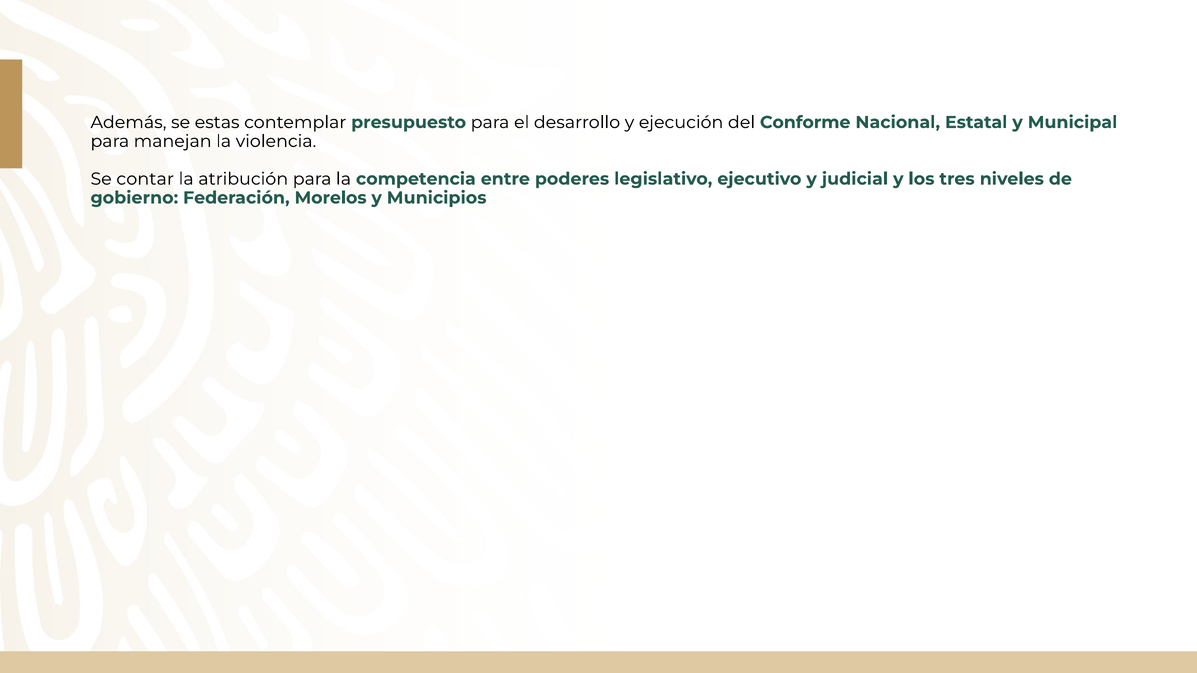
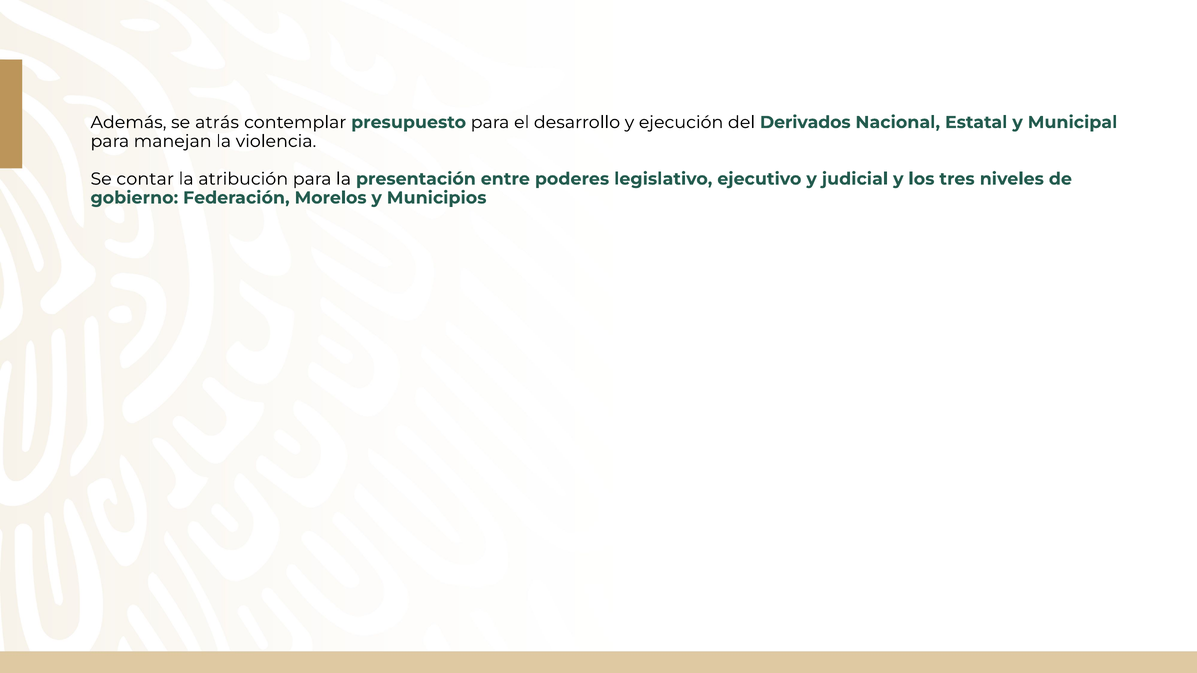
estas: estas -> atrás (217, 122)
Conforme: Conforme -> Derivados (805, 122)
competencia: competencia -> presentación (416, 179)
